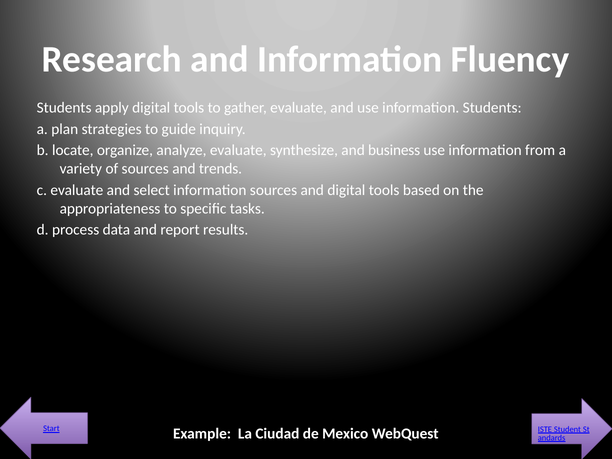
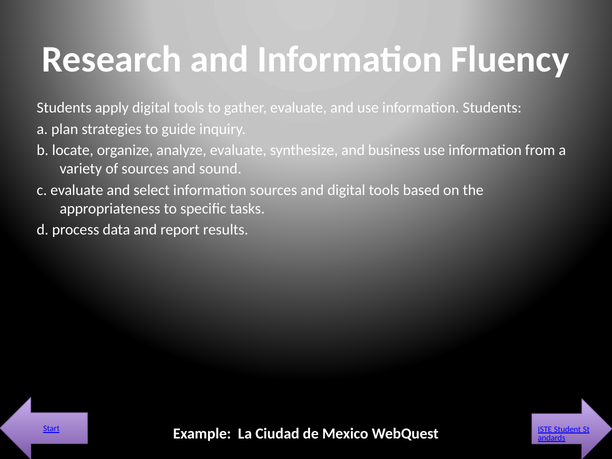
trends: trends -> sound (220, 169)
